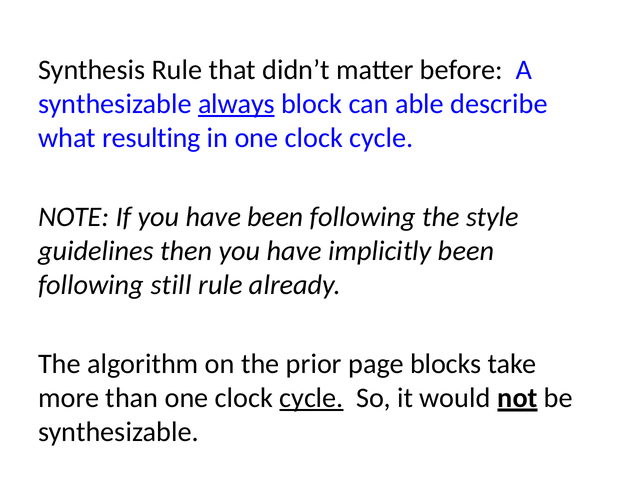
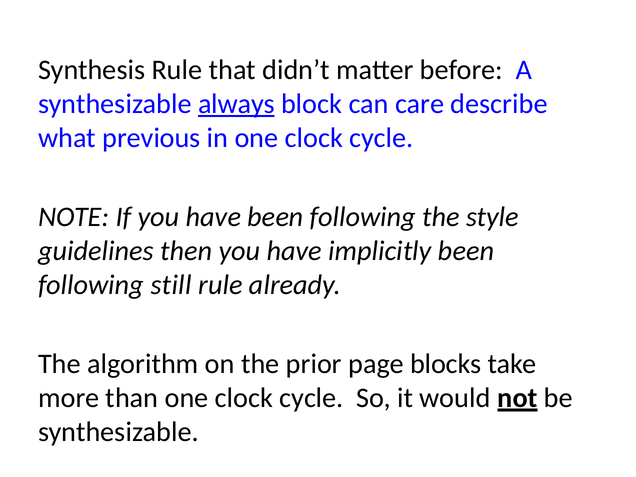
able: able -> care (420, 104)
resulting: resulting -> previous (151, 138)
cycle underline: present -> none (311, 398)
